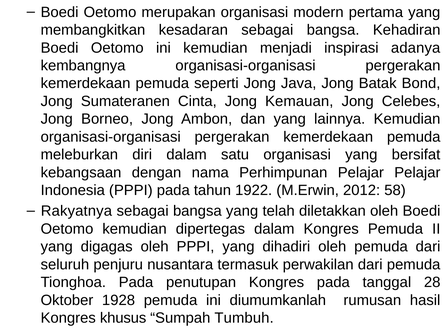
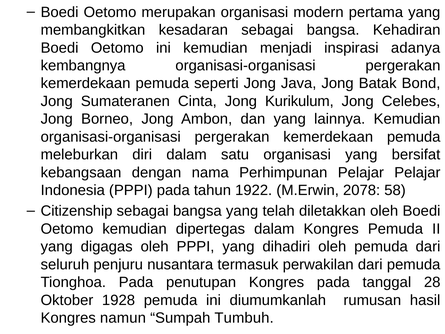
Kemauan: Kemauan -> Kurikulum (299, 101)
2012: 2012 -> 2078 (362, 190)
Rakyatnya: Rakyatnya -> Citizenship (77, 211)
khusus: khusus -> namun (123, 318)
